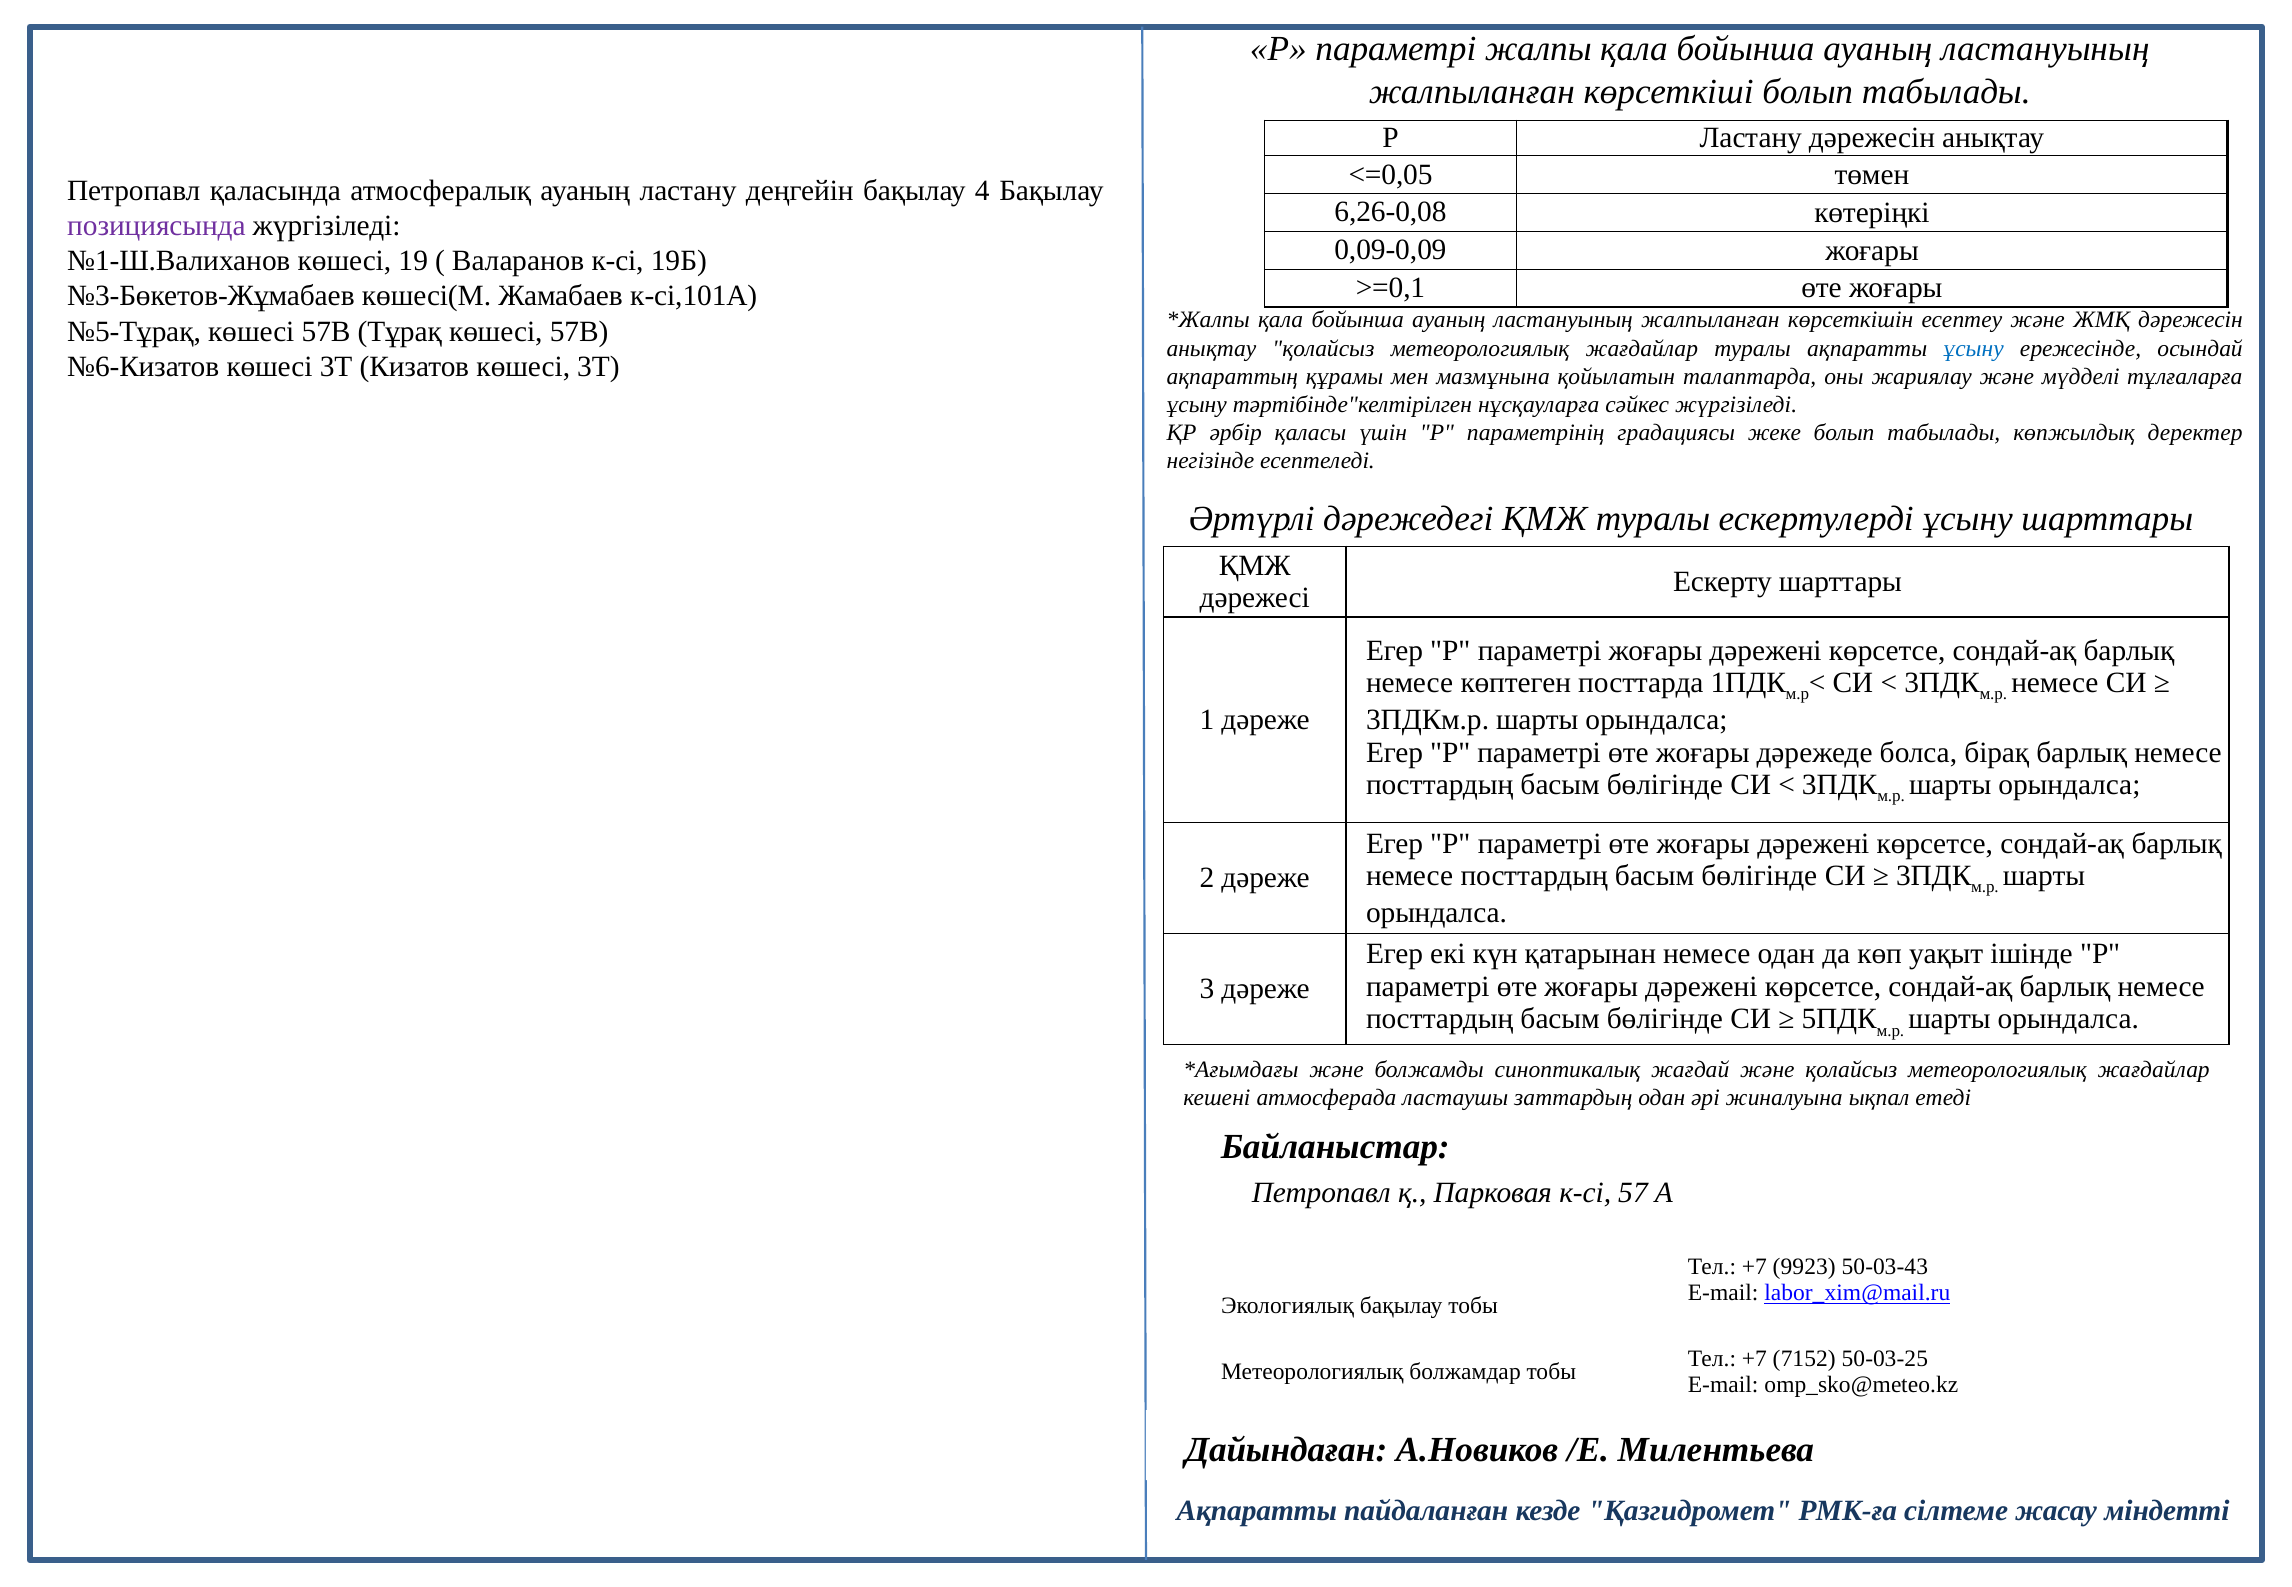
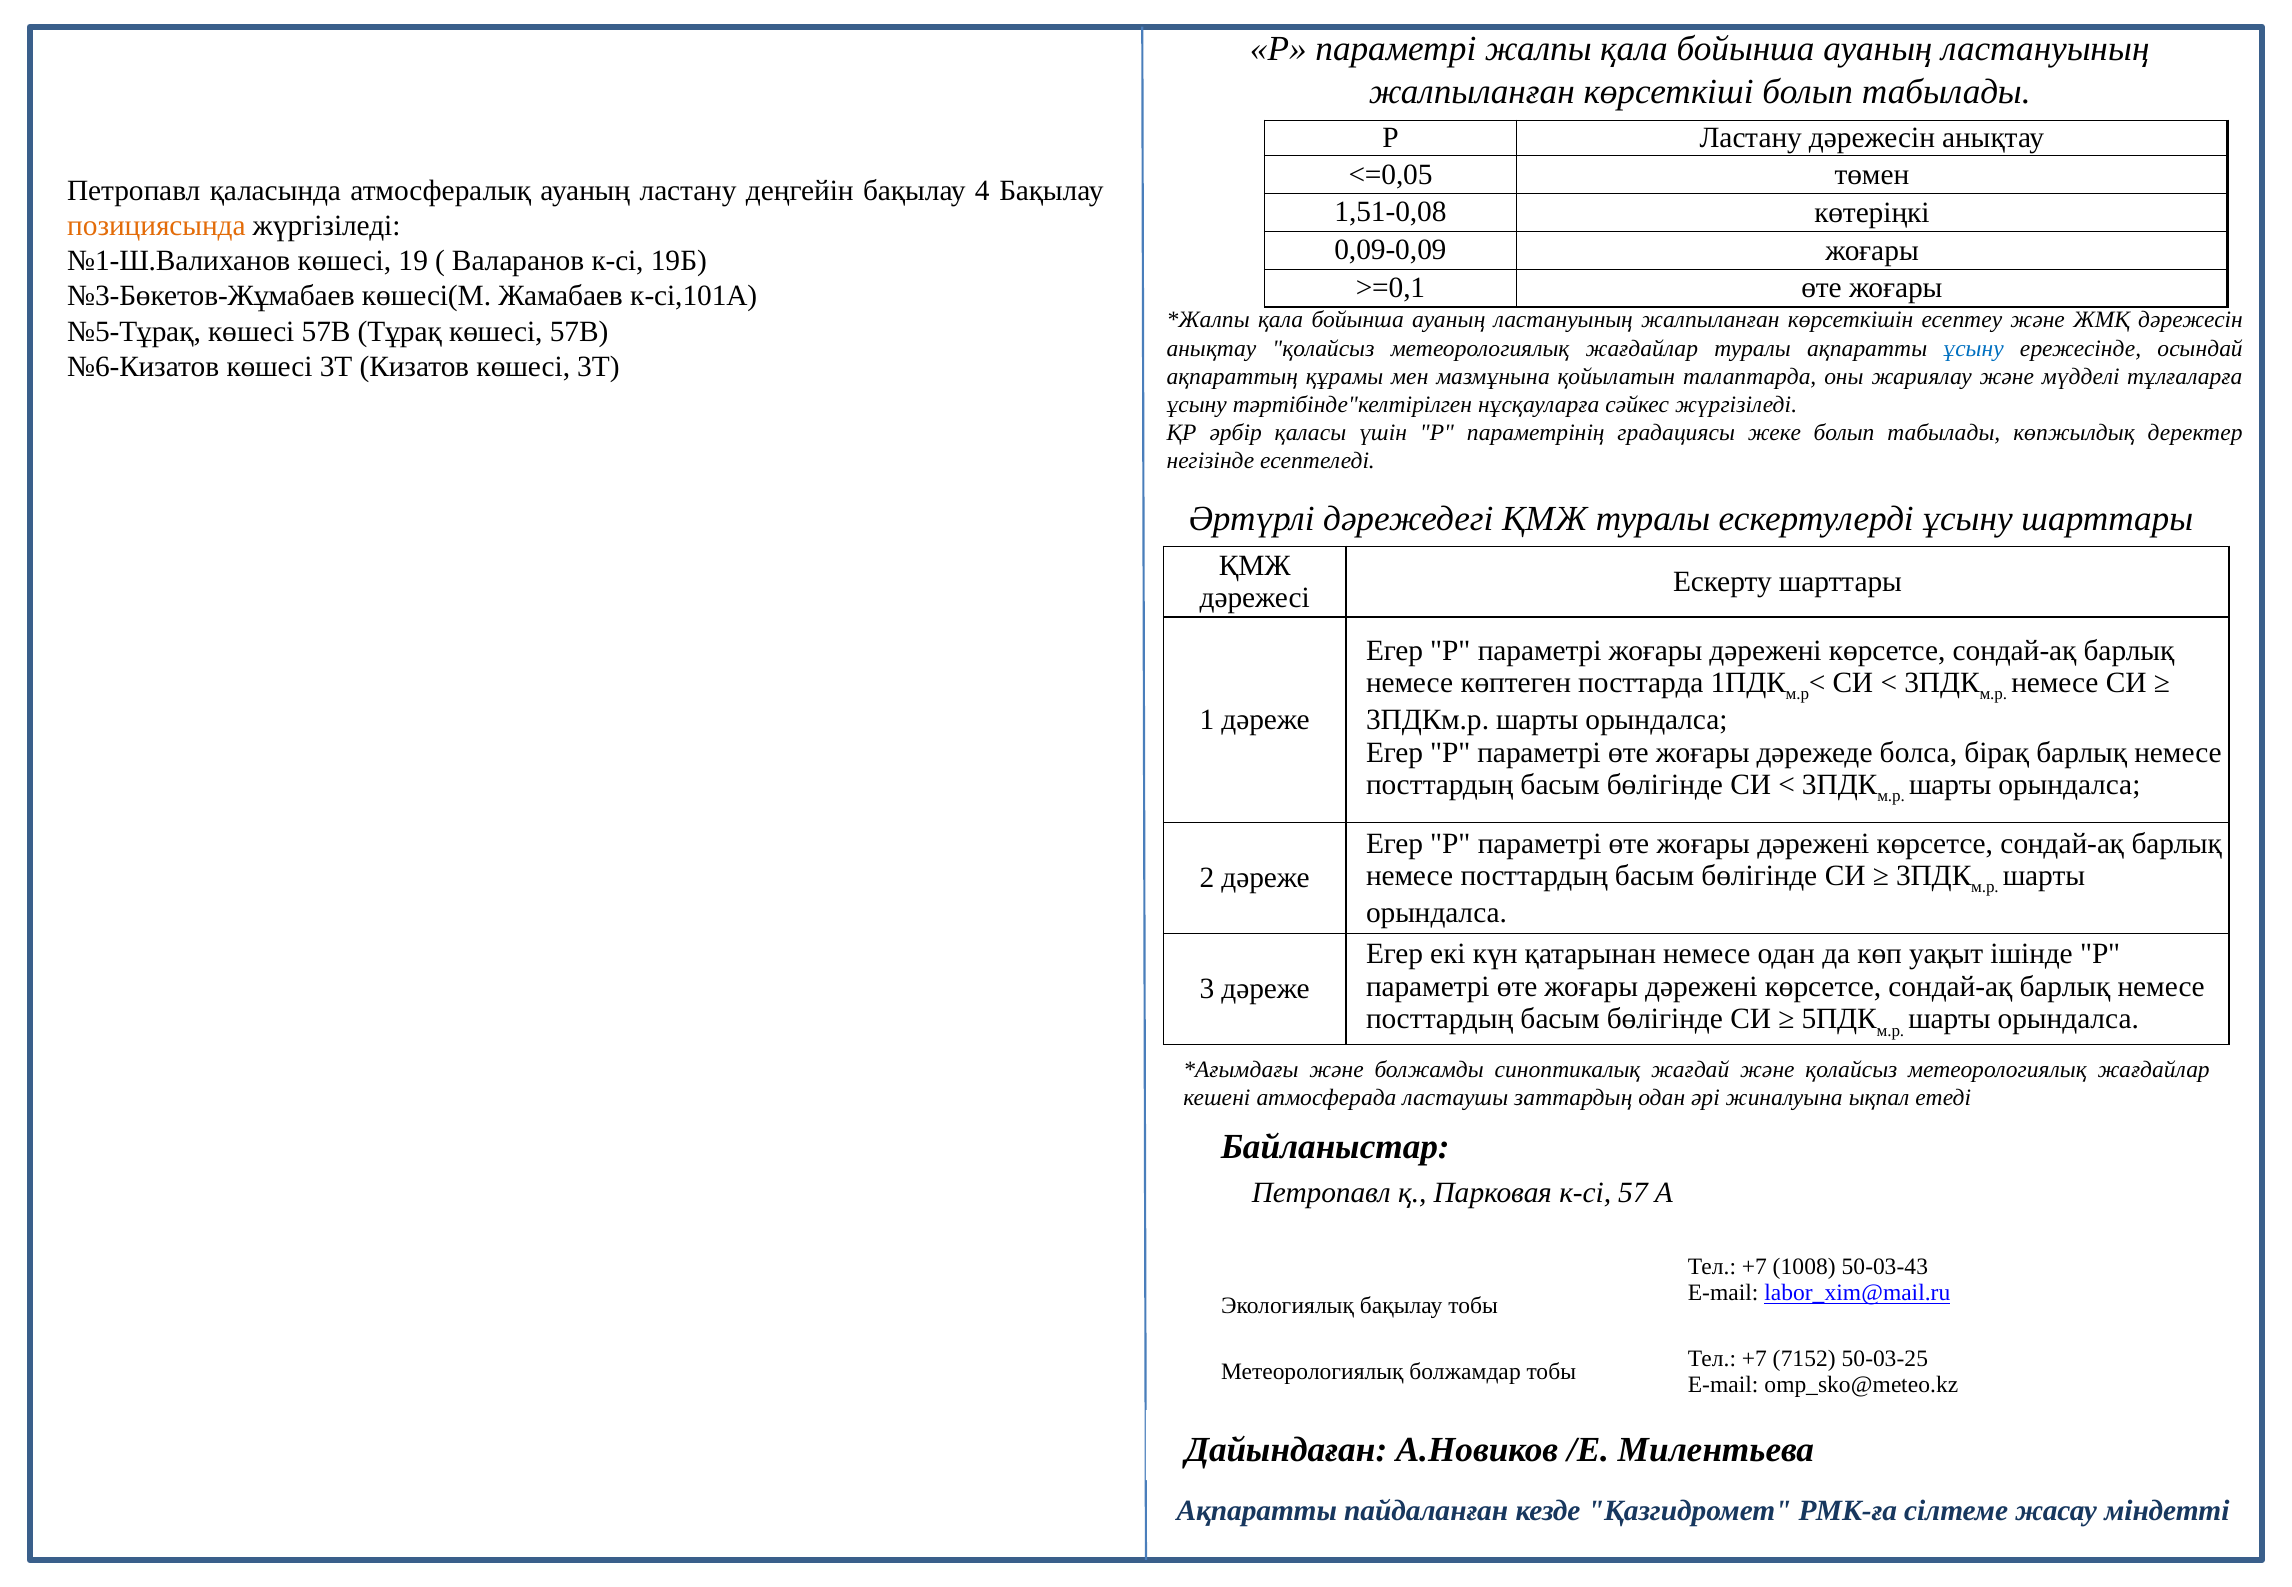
6,26-0,08: 6,26-0,08 -> 1,51-0,08 (1390, 212)
позициясында colour: purple -> orange (156, 226)
9923: 9923 -> 1008 (1804, 1267)
